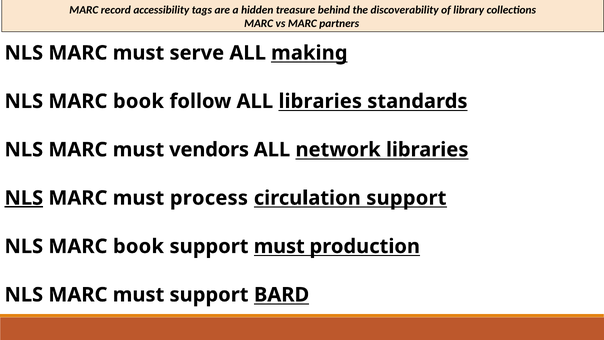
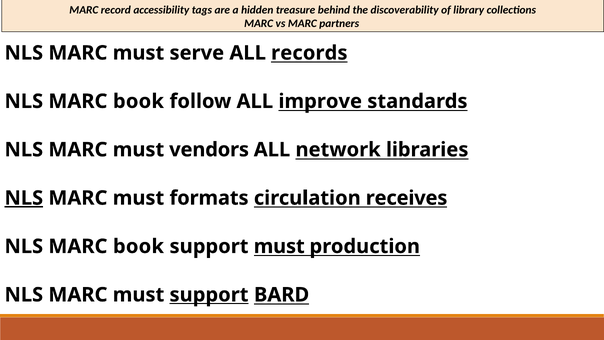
making: making -> records (309, 53)
ALL libraries: libraries -> improve (320, 101)
process: process -> formats (209, 198)
circulation support: support -> receives (407, 198)
support underline: none -> present (209, 295)
